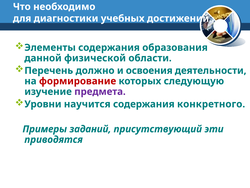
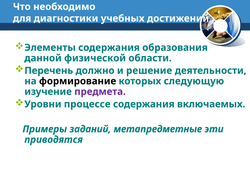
освоения: освоения -> решение (149, 70)
формирование colour: red -> black (78, 81)
научится: научится -> процессе (87, 104)
конкретного: конкретного -> включаемых (211, 104)
присутствующий: присутствующий -> метапредметные (158, 129)
